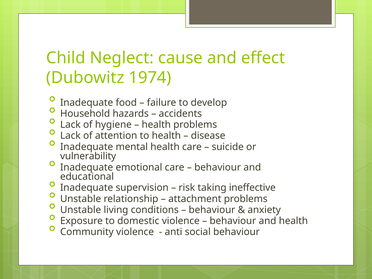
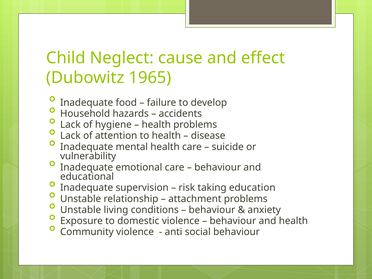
1974: 1974 -> 1965 (150, 78)
ineffective: ineffective -> education (252, 188)
